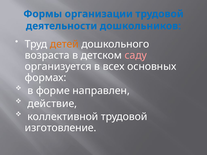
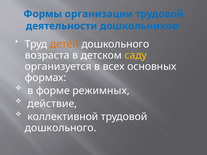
саду colour: pink -> yellow (136, 55)
направлен: направлен -> режимных (101, 91)
изготовление: изготовление -> дошкольного (61, 128)
